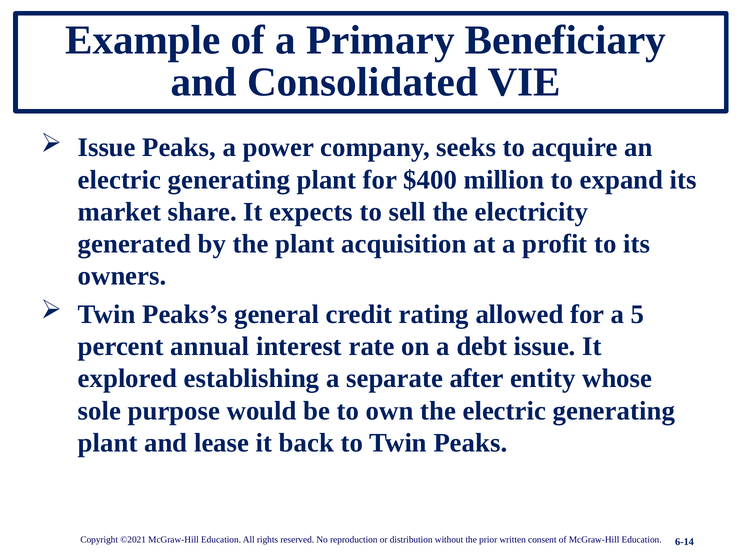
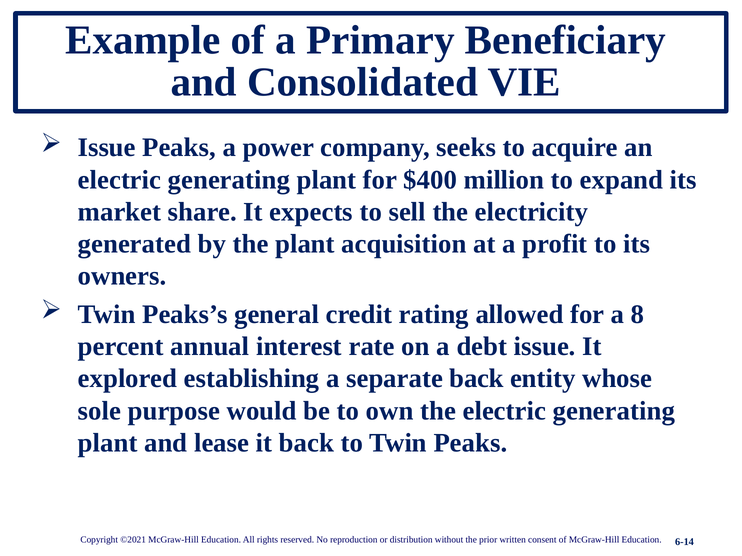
5: 5 -> 8 (637, 315)
separate after: after -> back (477, 379)
